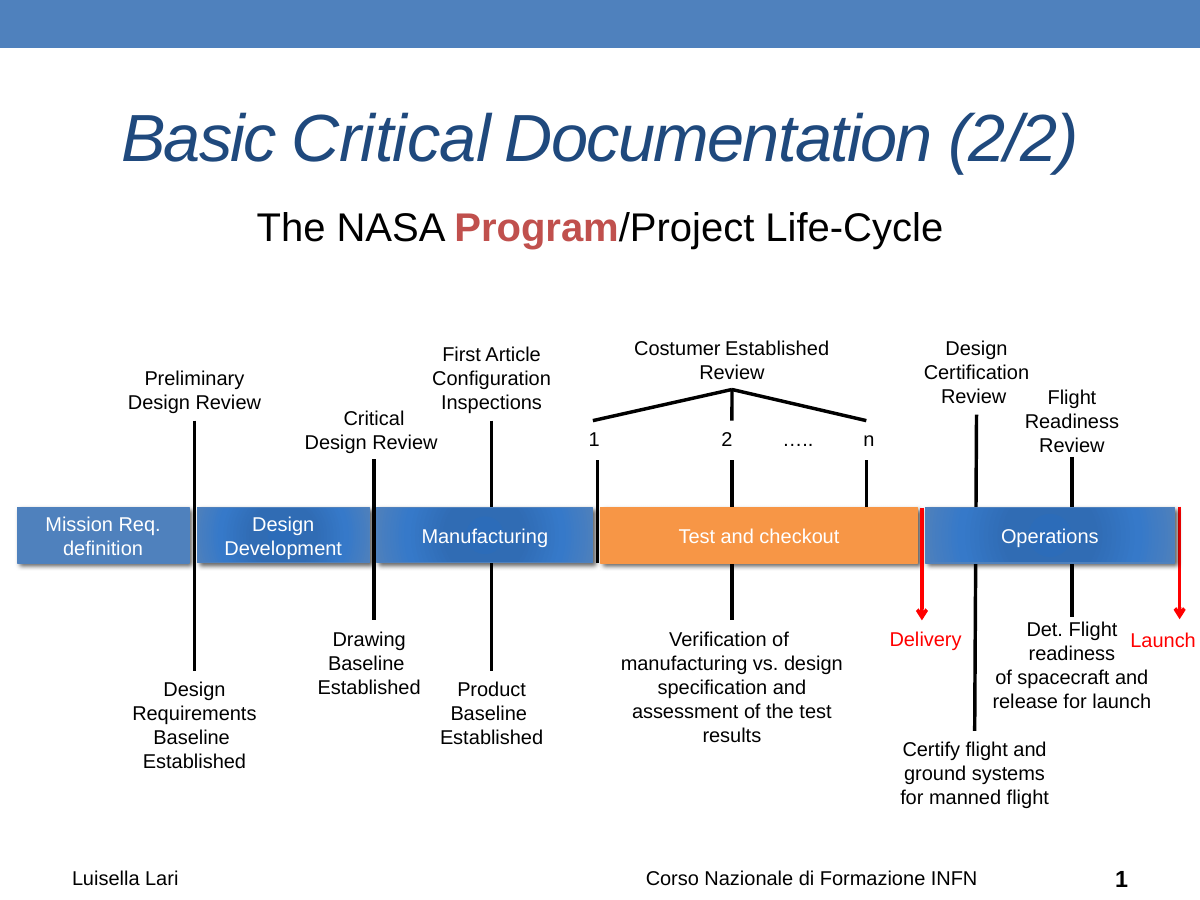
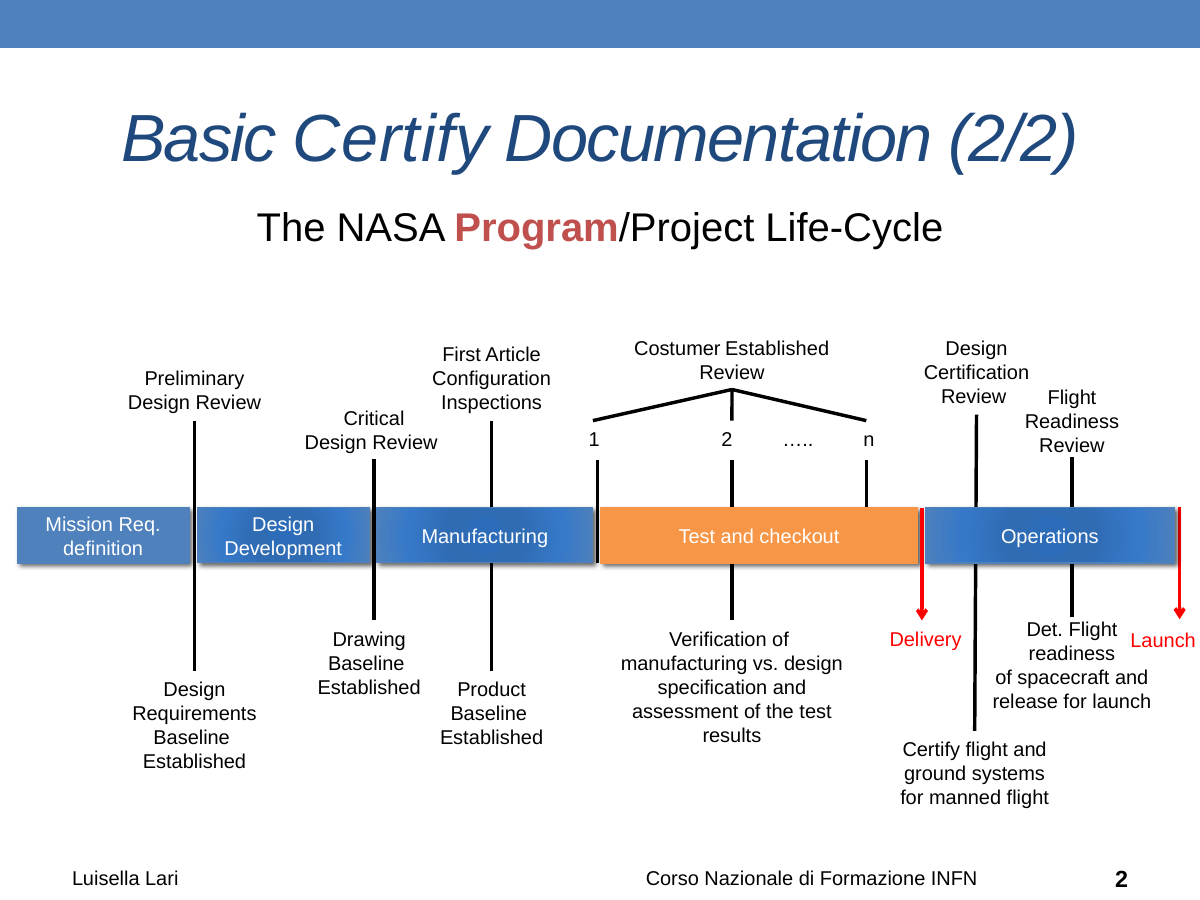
Basic Critical: Critical -> Certify (391, 140)
INFN 1: 1 -> 2 (1121, 879)
